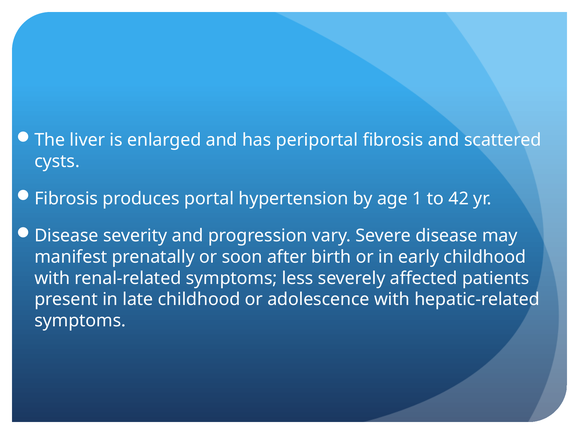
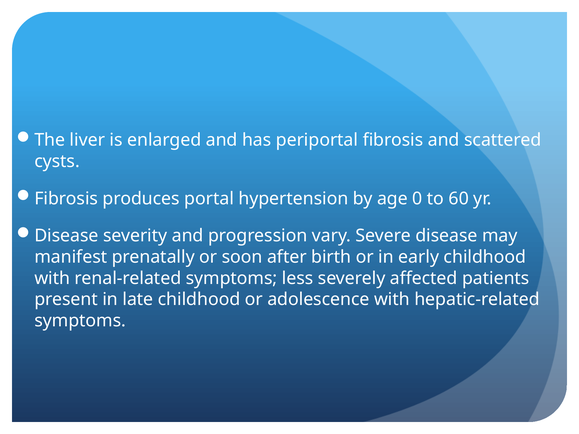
1: 1 -> 0 (417, 199)
42: 42 -> 60 (459, 199)
